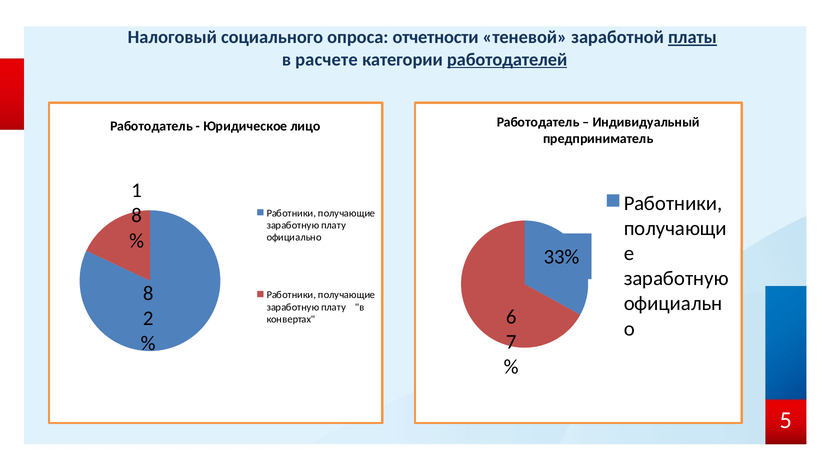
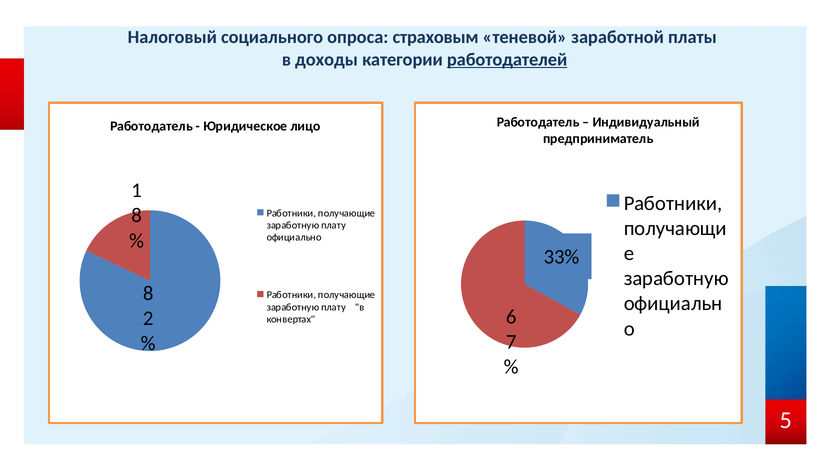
отчетности: отчетности -> страховым (436, 37)
платы underline: present -> none (692, 37)
расчете: расчете -> доходы (326, 59)
